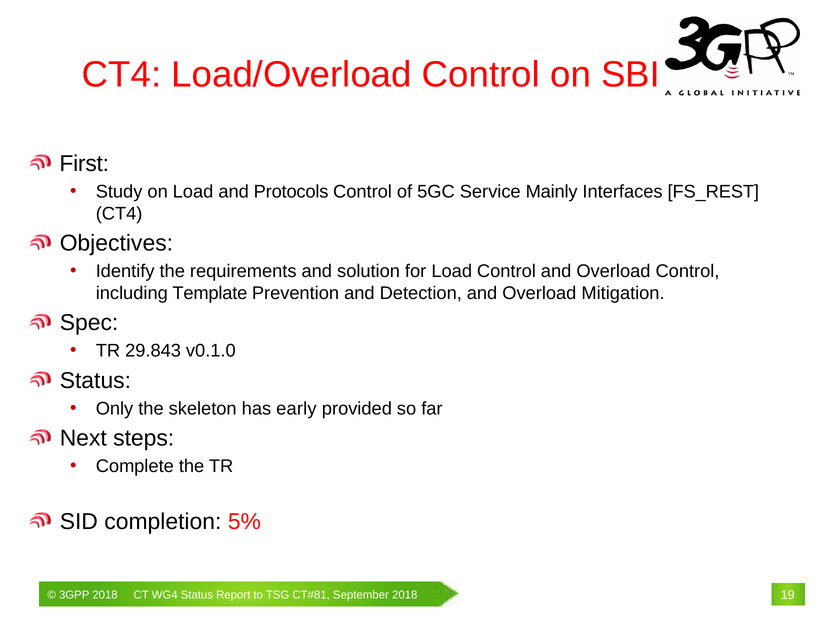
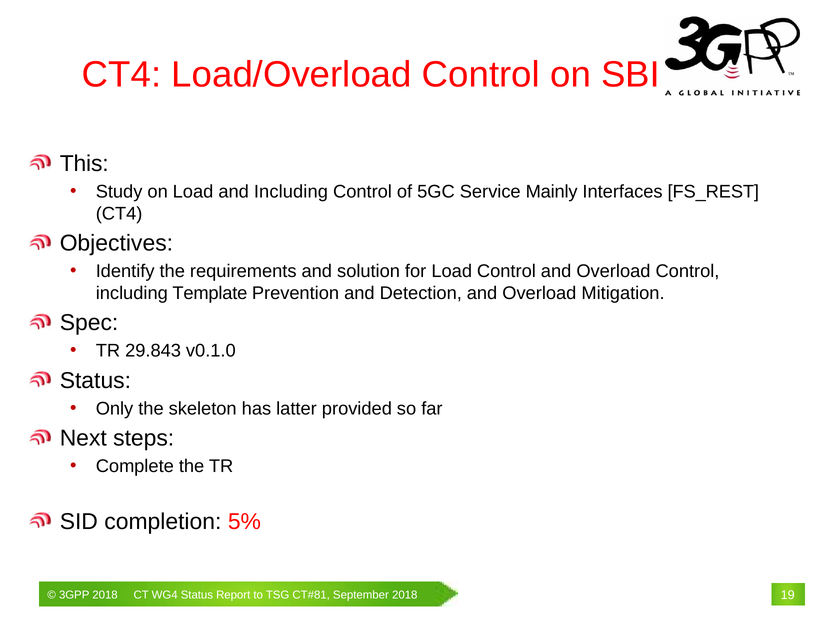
First: First -> This (84, 164)
and Protocols: Protocols -> Including (291, 192)
early: early -> latter (296, 409)
